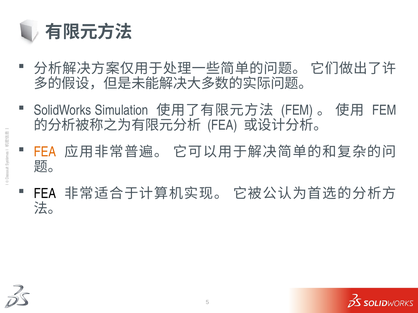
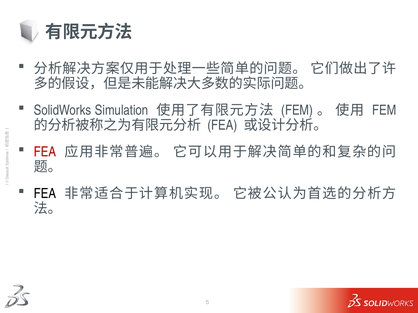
FEA colour: orange -> red (45, 152)
